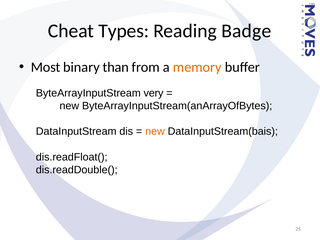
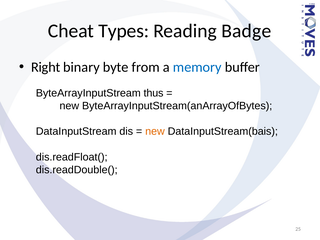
Most: Most -> Right (46, 67)
than: than -> byte (116, 67)
memory colour: orange -> blue (197, 67)
very: very -> thus (154, 93)
